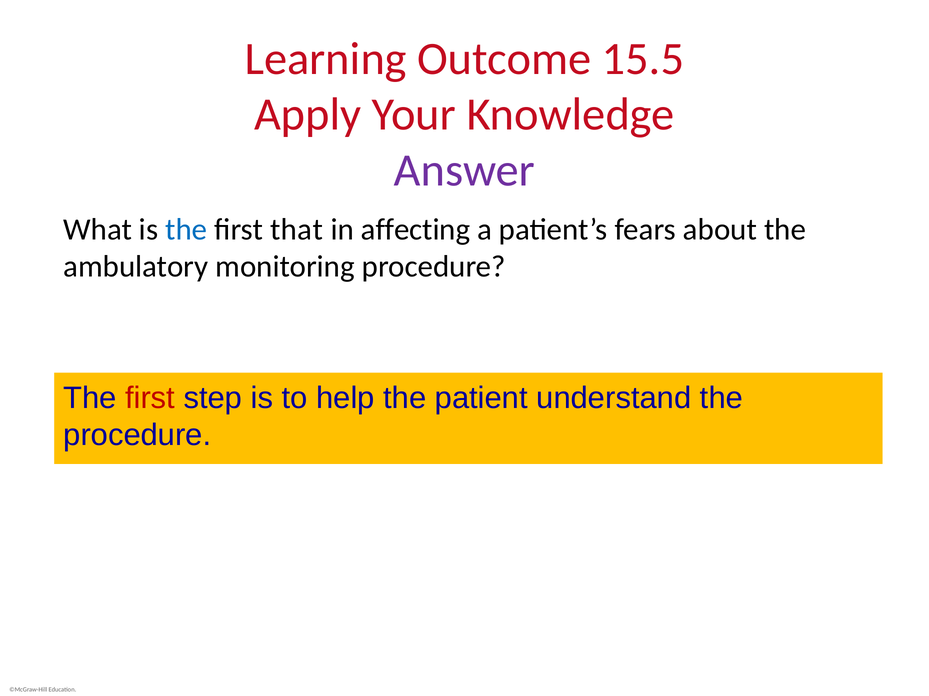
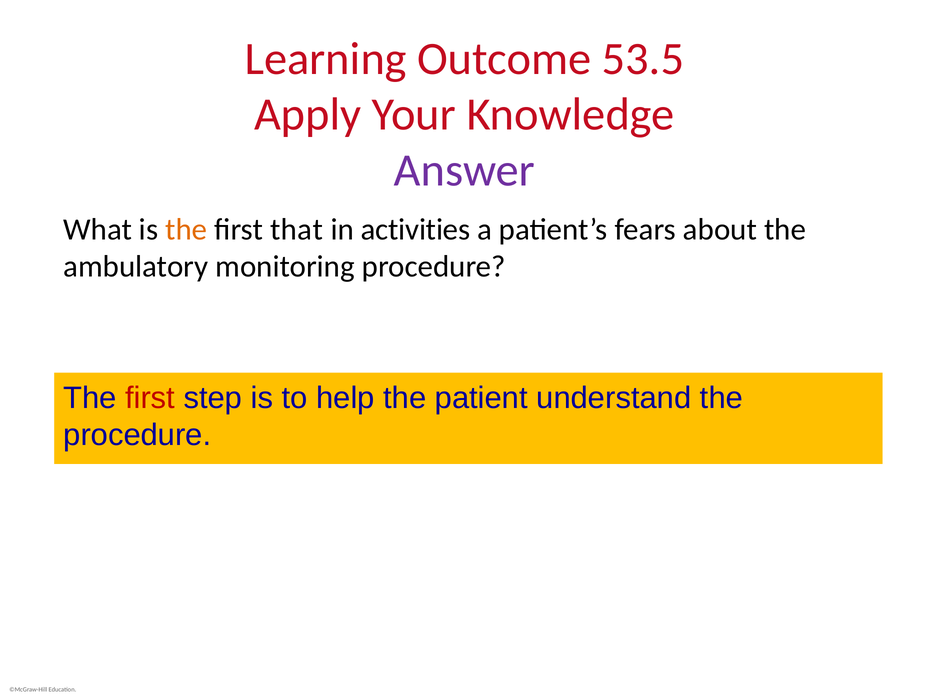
15.5: 15.5 -> 53.5 (643, 59)
the colour: blue -> orange (186, 230)
affecting: affecting -> activities (416, 230)
